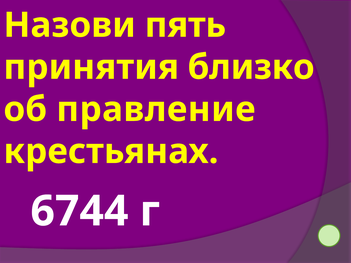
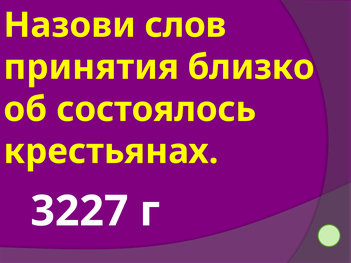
пять: пять -> слов (185, 25)
правление: правление -> состоялось (156, 109)
6744: 6744 -> 3227 (79, 211)
